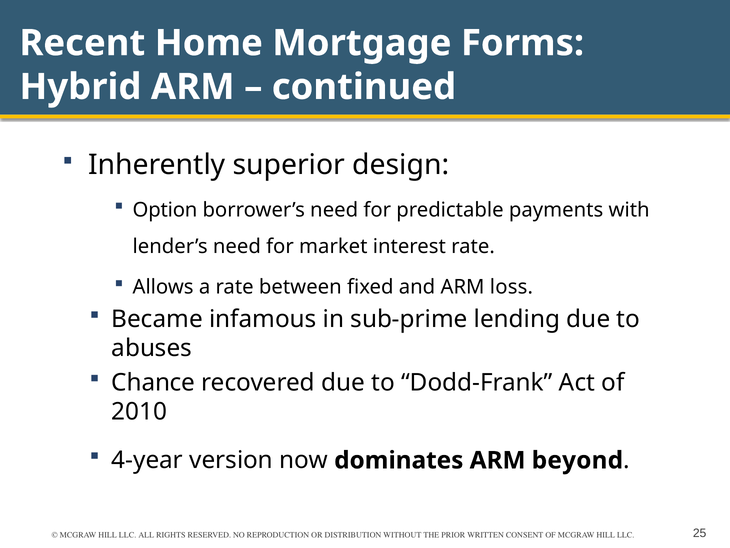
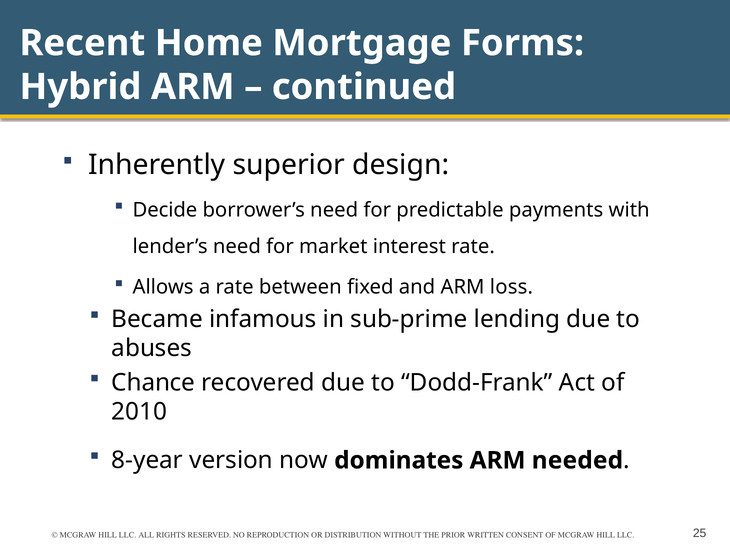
Option: Option -> Decide (165, 210)
4-year: 4-year -> 8-year (147, 460)
beyond: beyond -> needed (577, 460)
